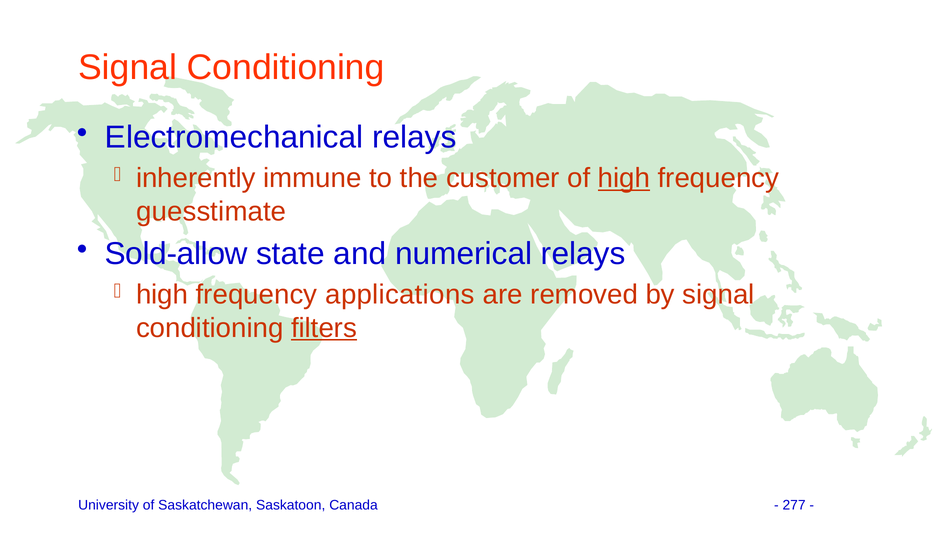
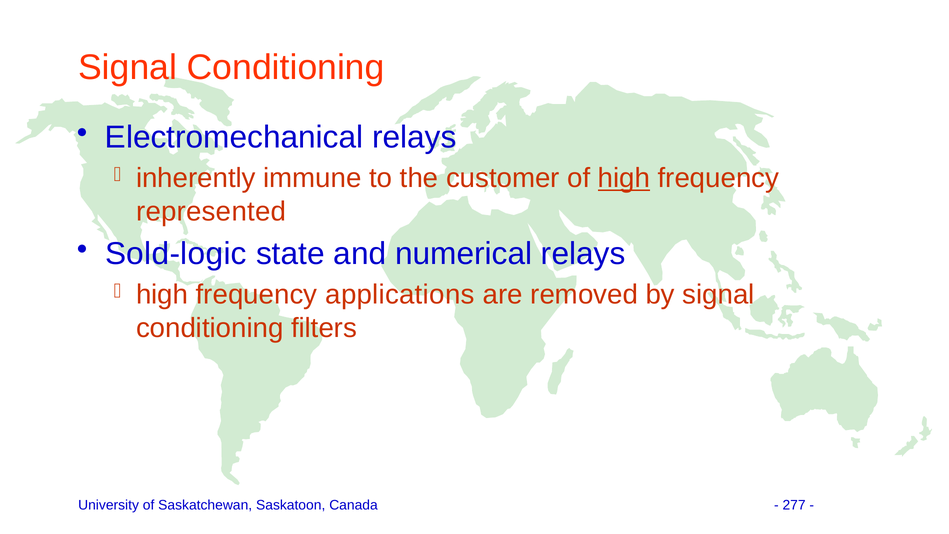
guesstimate: guesstimate -> represented (211, 211)
Sold-allow: Sold-allow -> Sold-logic (176, 254)
filters underline: present -> none (324, 328)
